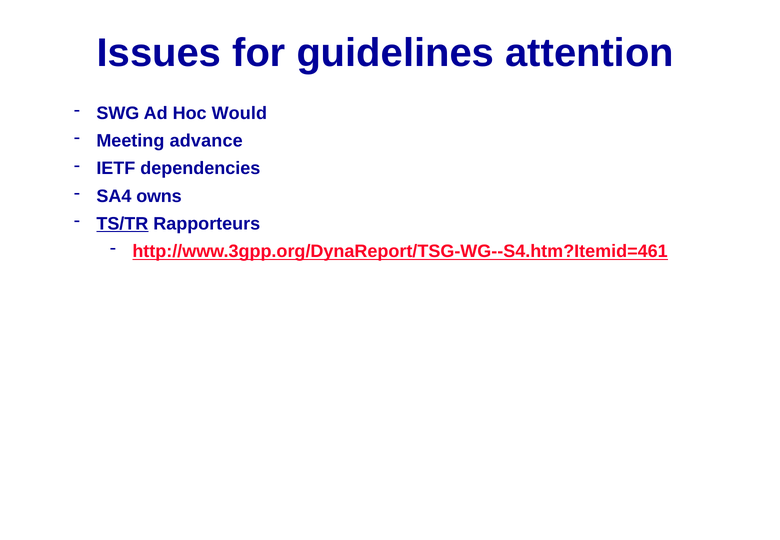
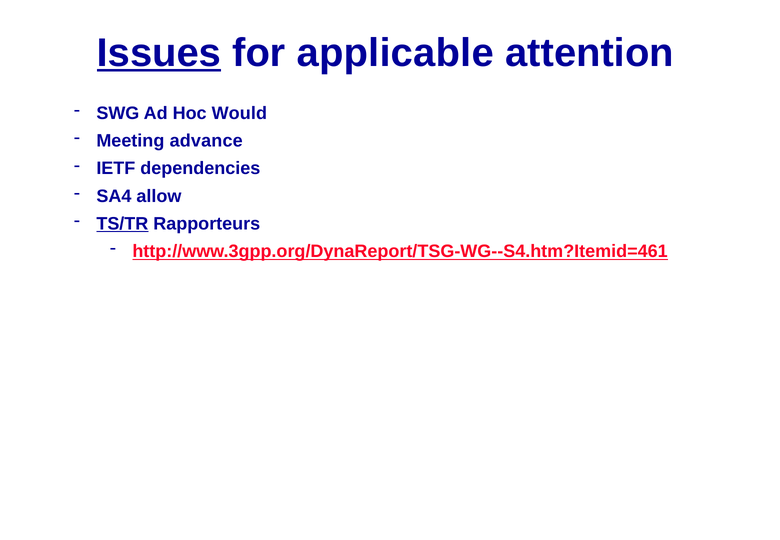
Issues underline: none -> present (159, 53)
guidelines: guidelines -> applicable (395, 53)
owns: owns -> allow (159, 196)
